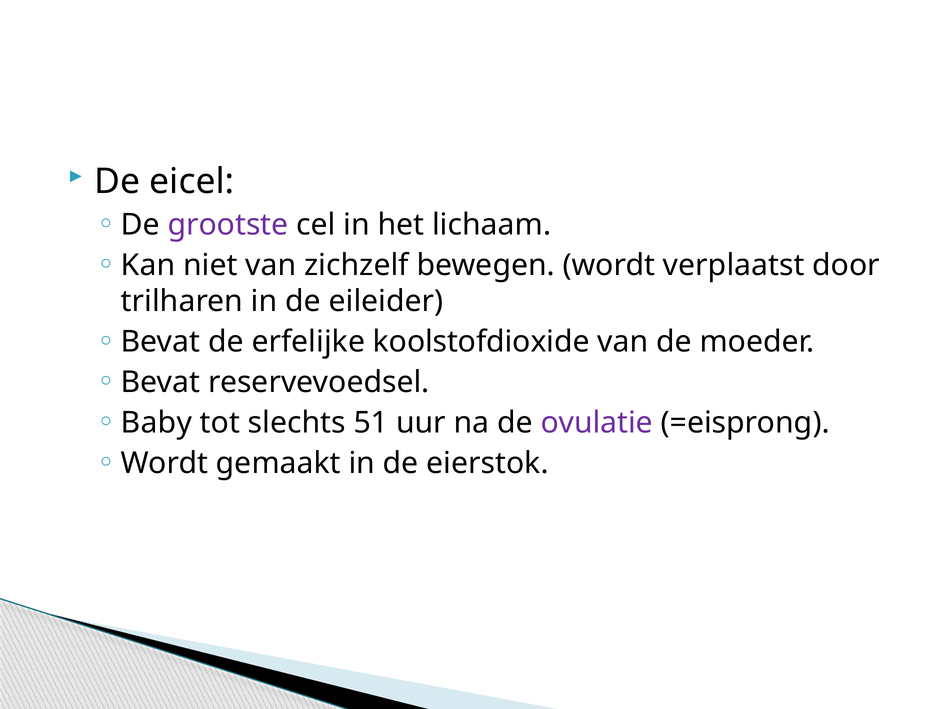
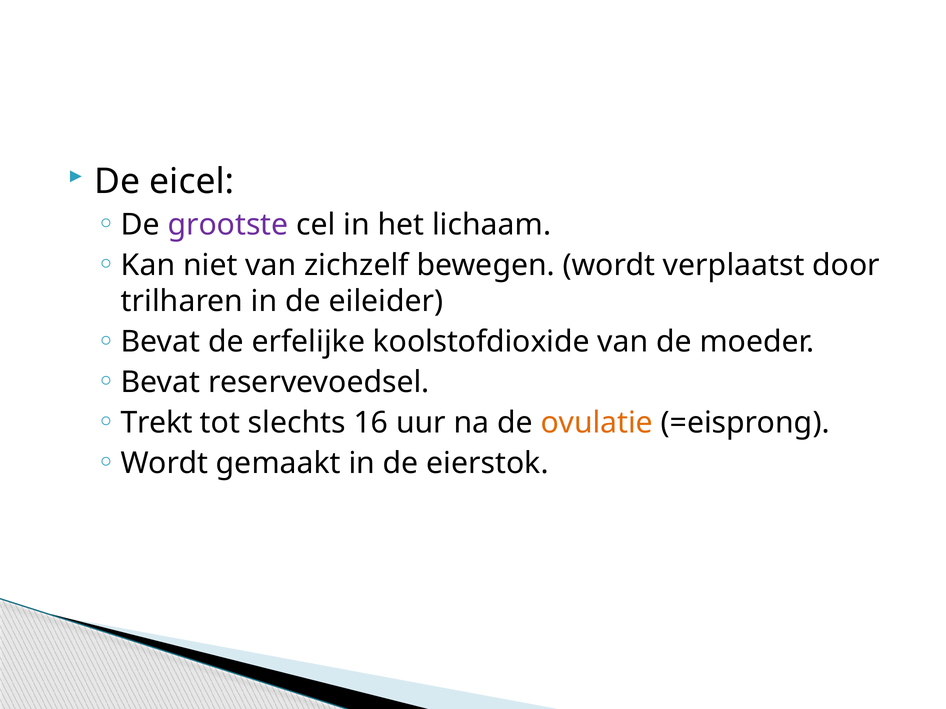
Baby: Baby -> Trekt (157, 423)
51: 51 -> 16 (371, 423)
ovulatie colour: purple -> orange (597, 423)
